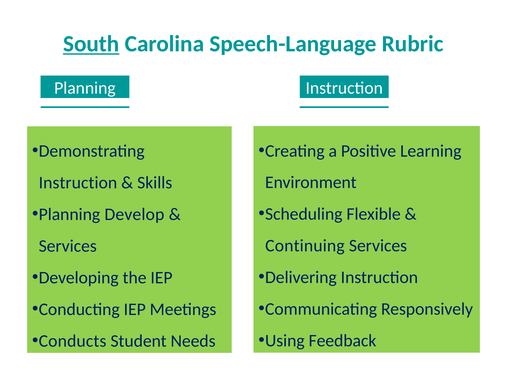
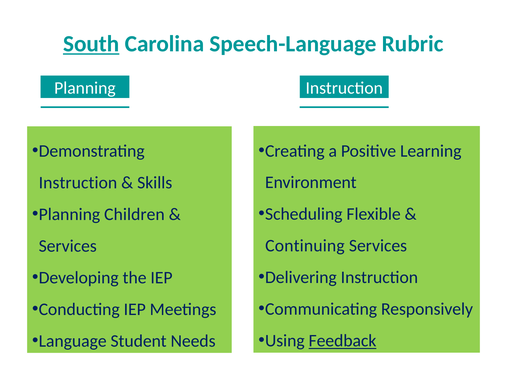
Develop: Develop -> Children (134, 215)
Feedback underline: none -> present (342, 341)
Conducts: Conducts -> Language (73, 341)
